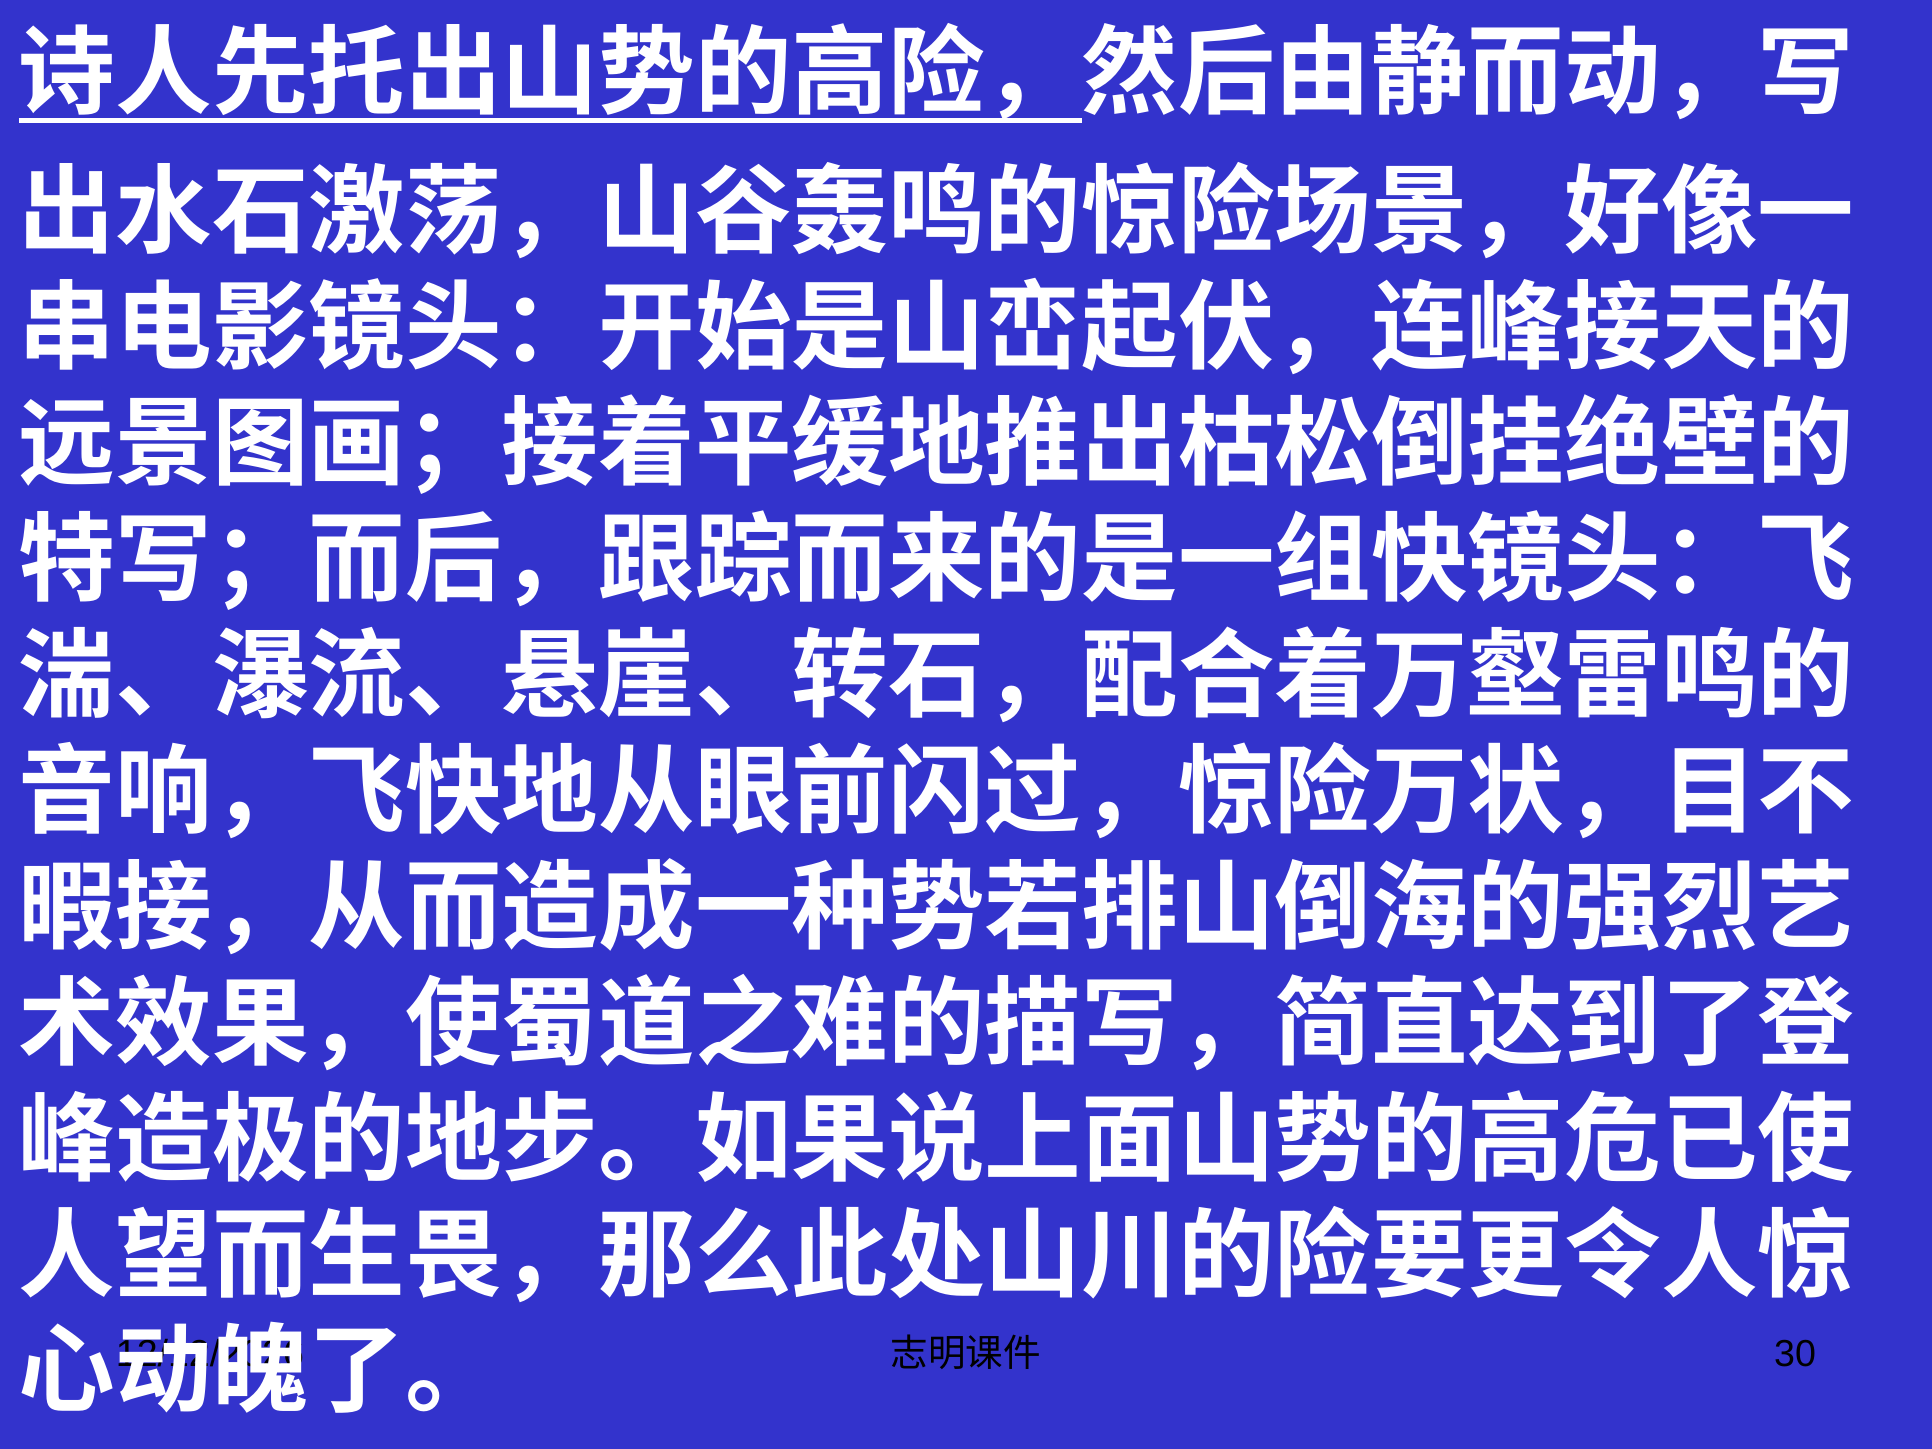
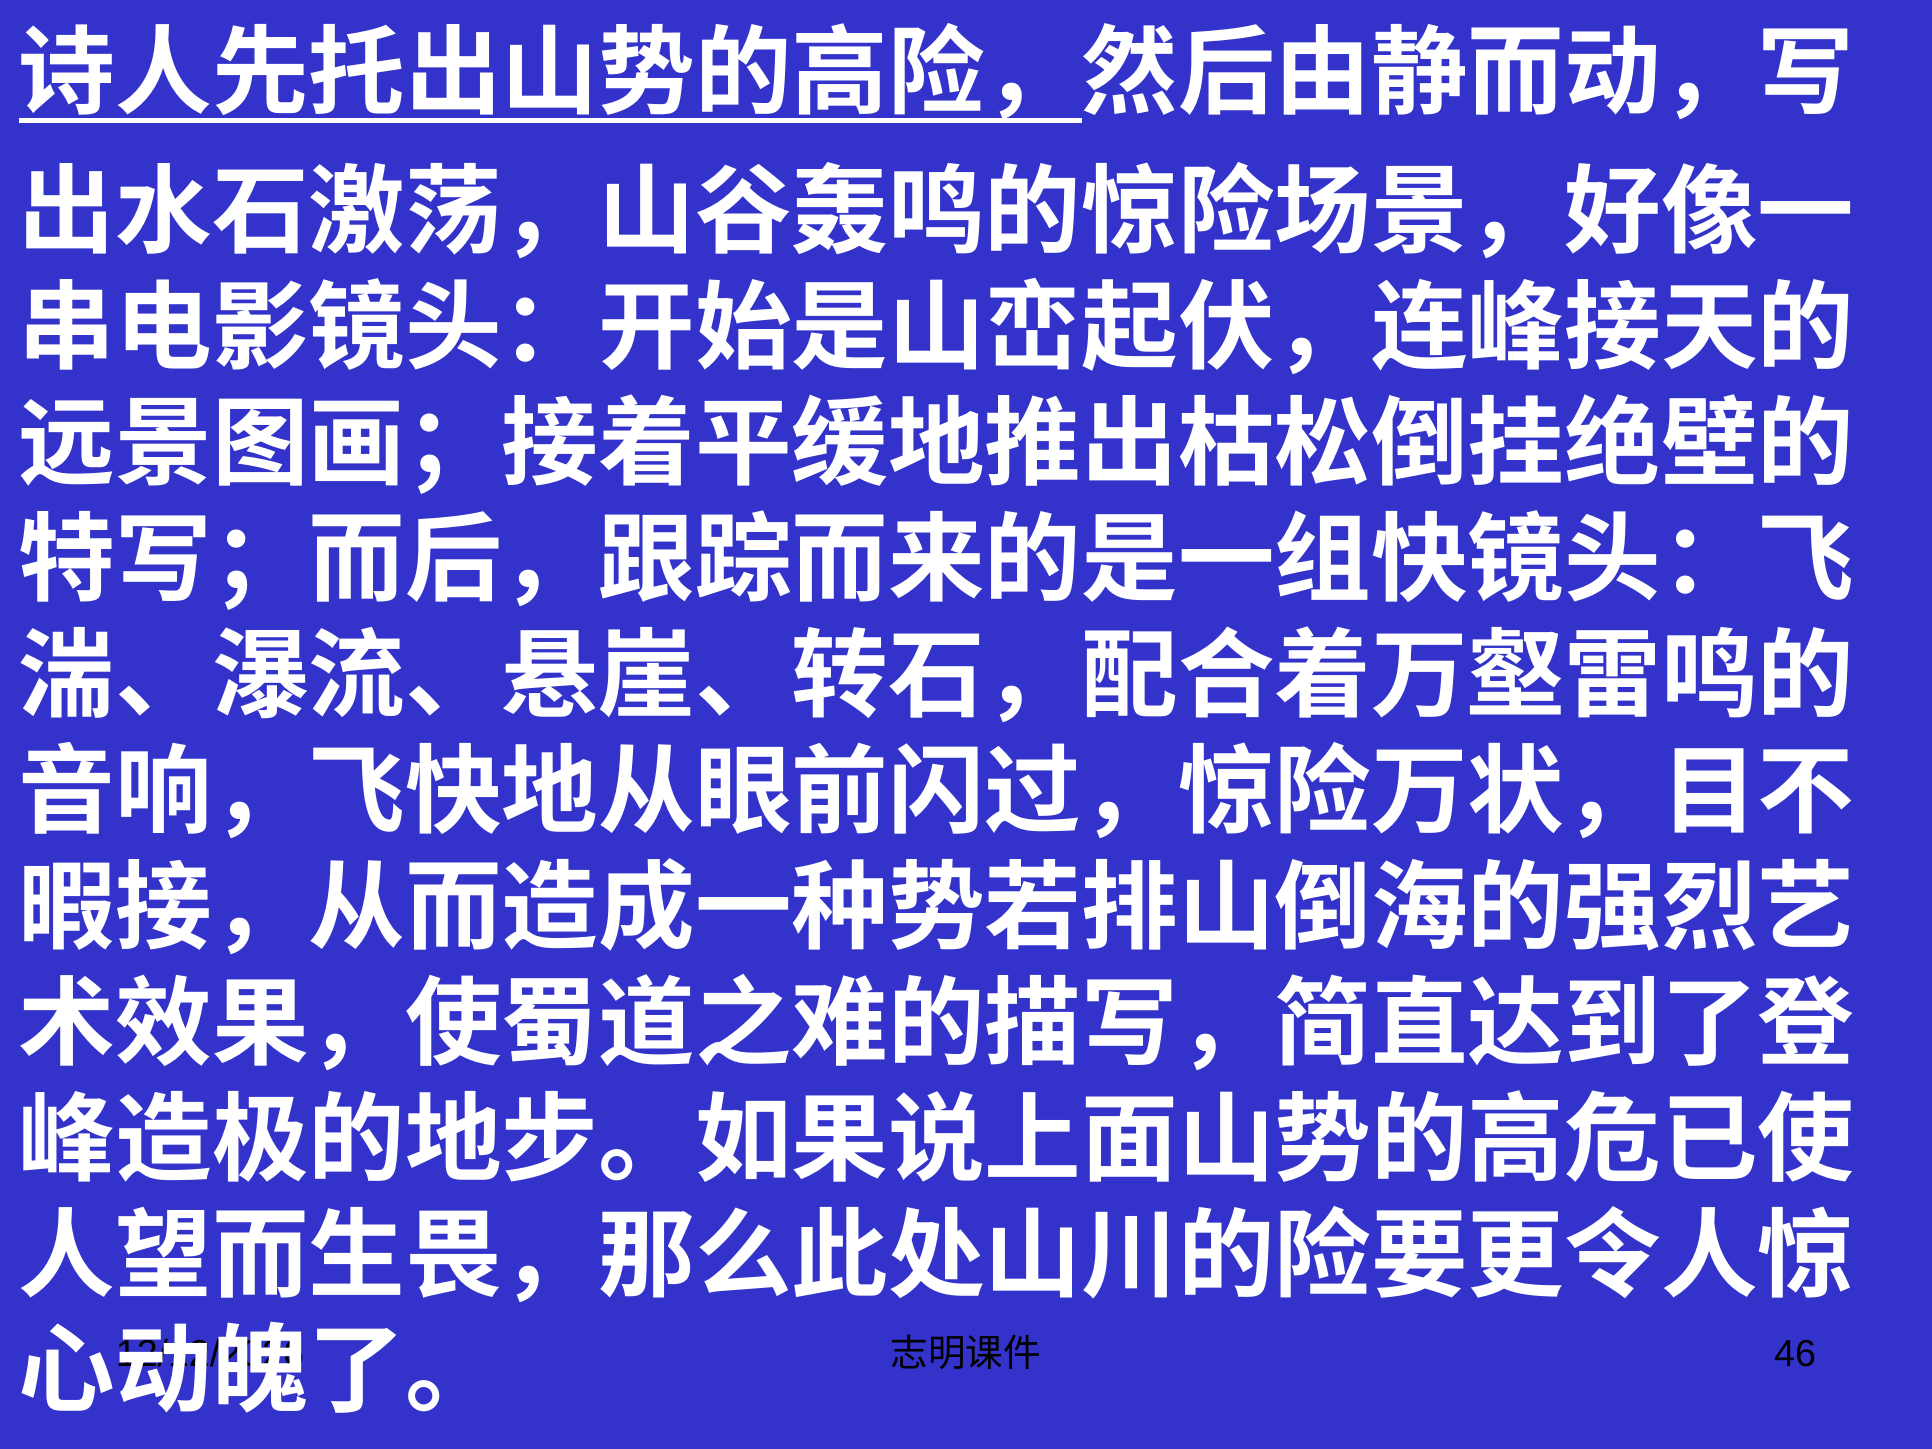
30: 30 -> 46 (1795, 1354)
